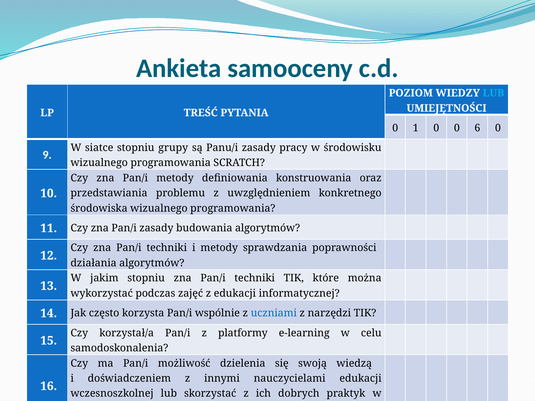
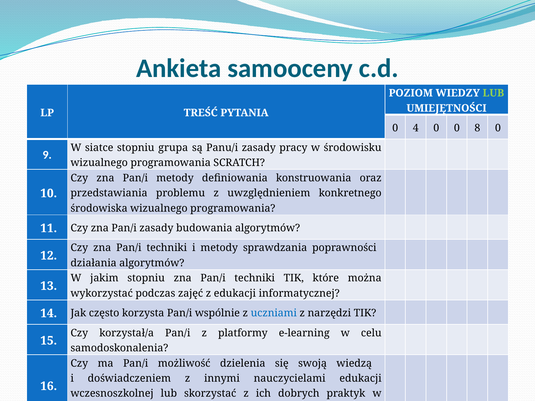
LUB colour: light blue -> light green (493, 93)
1: 1 -> 4 (416, 128)
6: 6 -> 8 (477, 128)
grupy: grupy -> grupa (173, 148)
